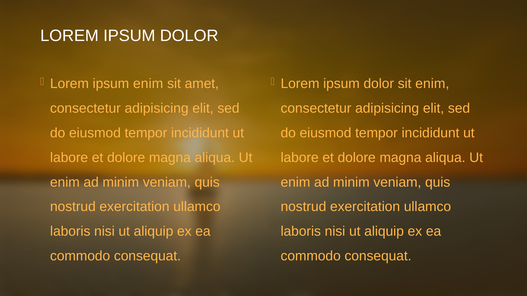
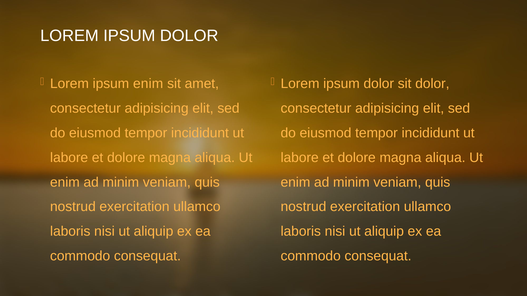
sit enim: enim -> dolor (432, 84)
